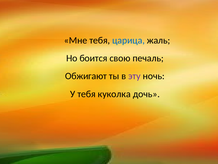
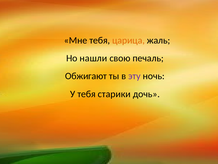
царица colour: blue -> orange (129, 40)
боится: боится -> нашли (93, 58)
куколка: куколка -> старики (114, 94)
